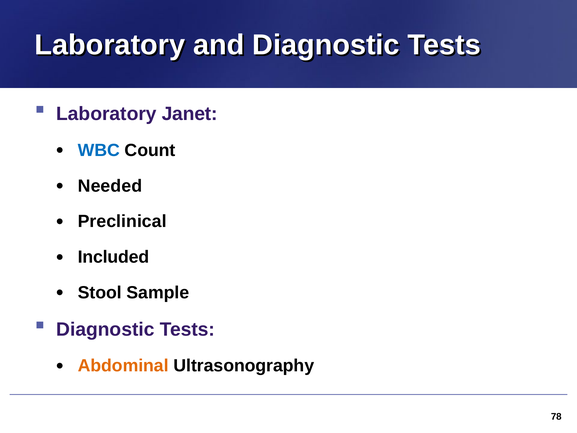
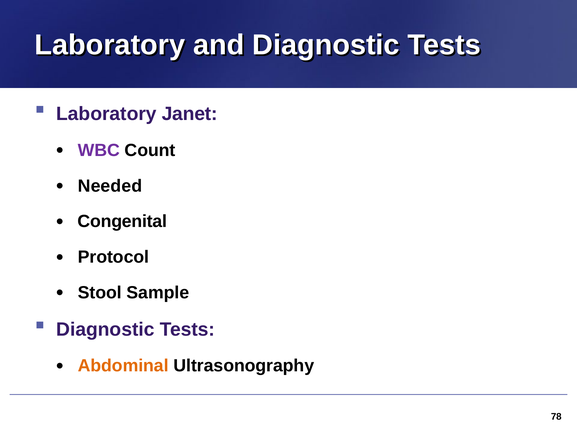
WBC colour: blue -> purple (99, 150)
Preclinical: Preclinical -> Congenital (122, 221)
Included: Included -> Protocol (113, 257)
